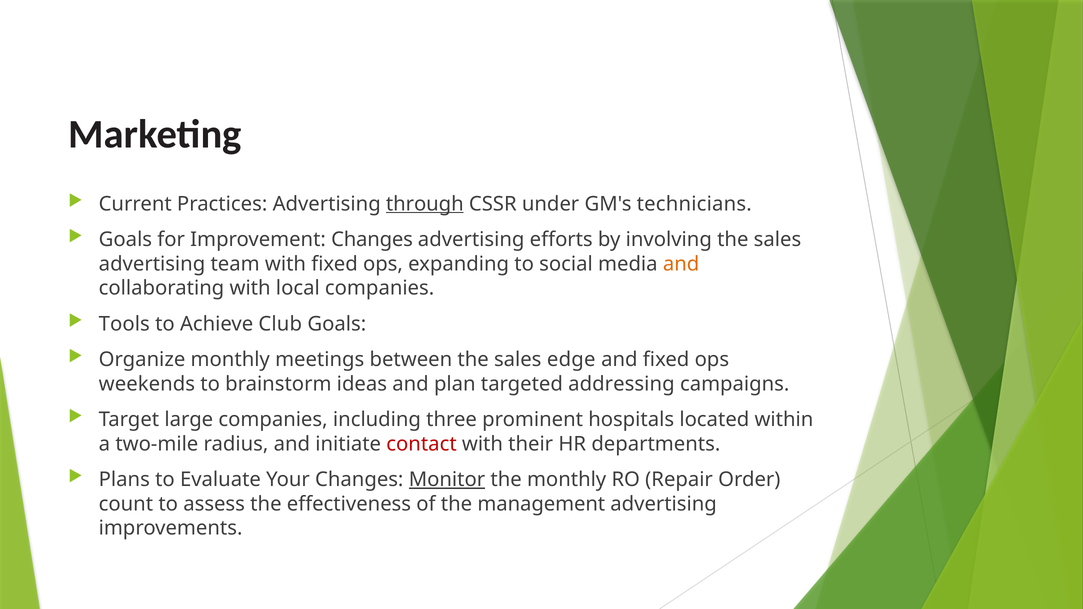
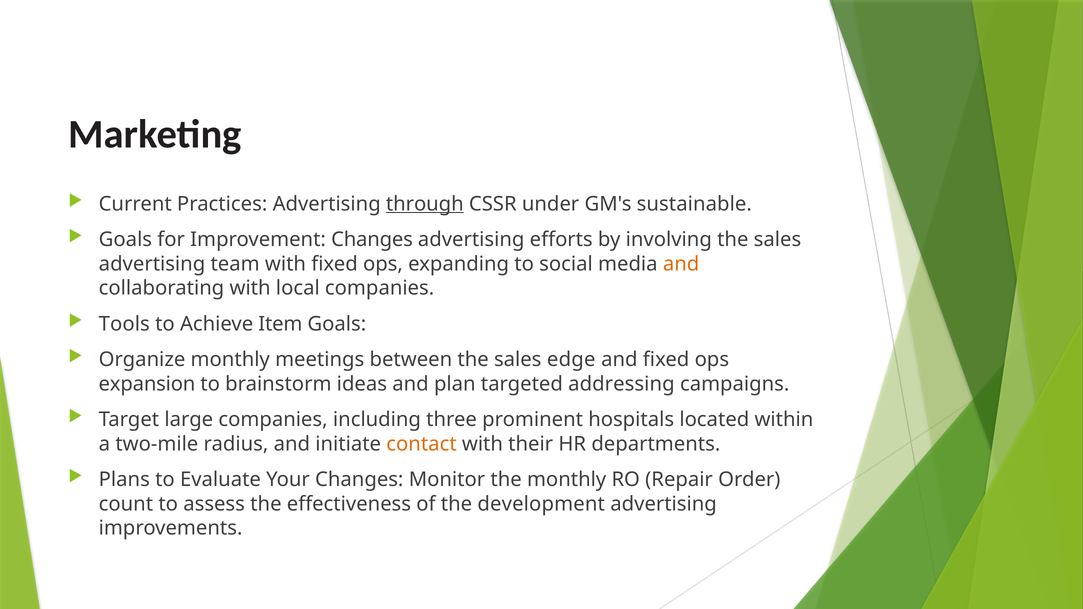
technicians: technicians -> sustainable (694, 204)
Club: Club -> Item (280, 324)
weekends: weekends -> expansion (147, 384)
contact colour: red -> orange (422, 444)
Monitor underline: present -> none (447, 480)
management: management -> development (541, 504)
